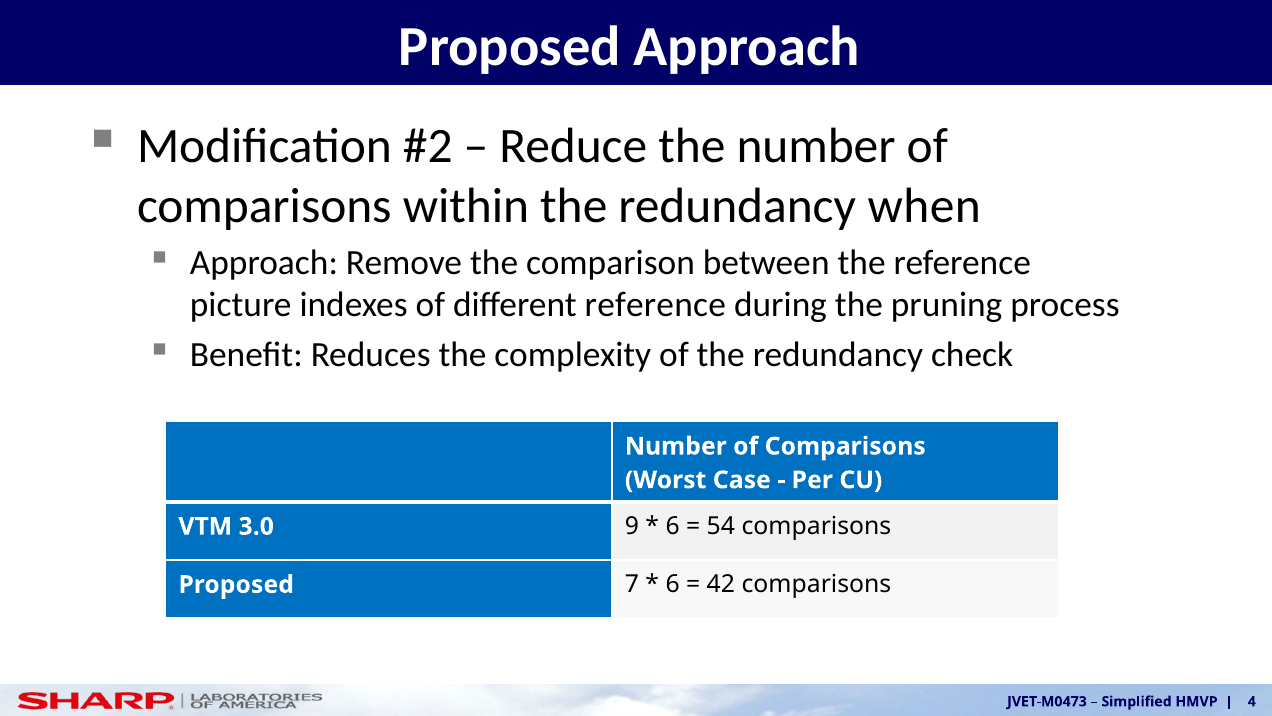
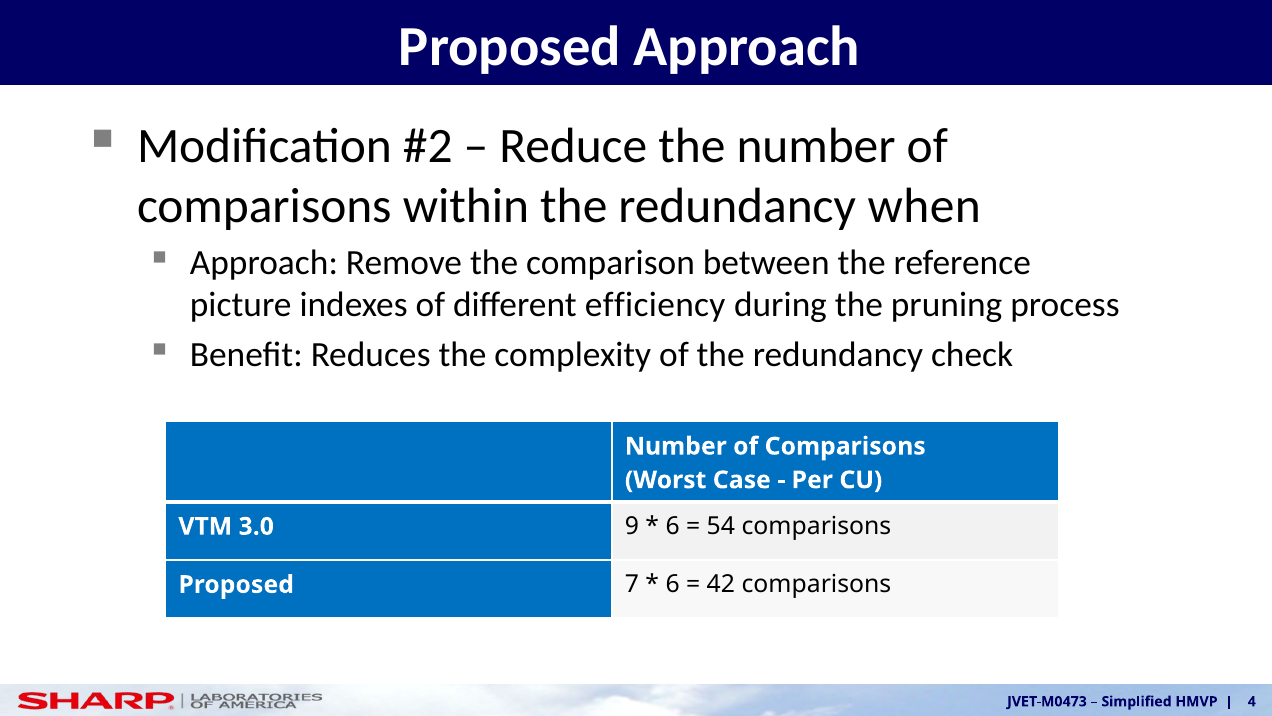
different reference: reference -> efficiency (655, 305)
